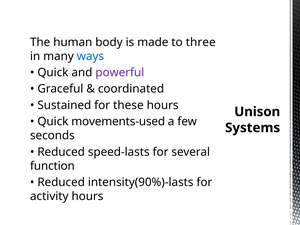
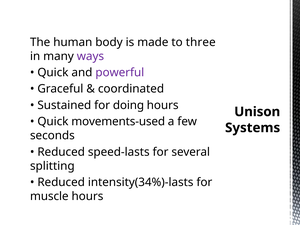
ways colour: blue -> purple (90, 56)
these: these -> doing (128, 105)
function: function -> splitting (52, 166)
intensity(90%)-lasts: intensity(90%)-lasts -> intensity(34%)-lasts (141, 182)
activity: activity -> muscle (49, 196)
